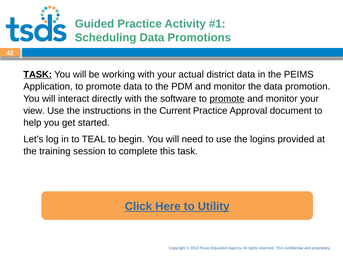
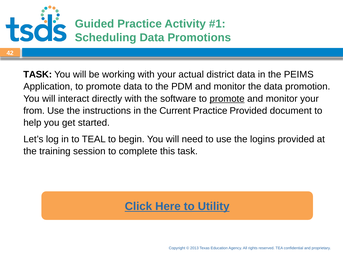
TASK underline: present -> none (38, 74)
view: view -> from (34, 111)
Practice Approval: Approval -> Provided (248, 111)
